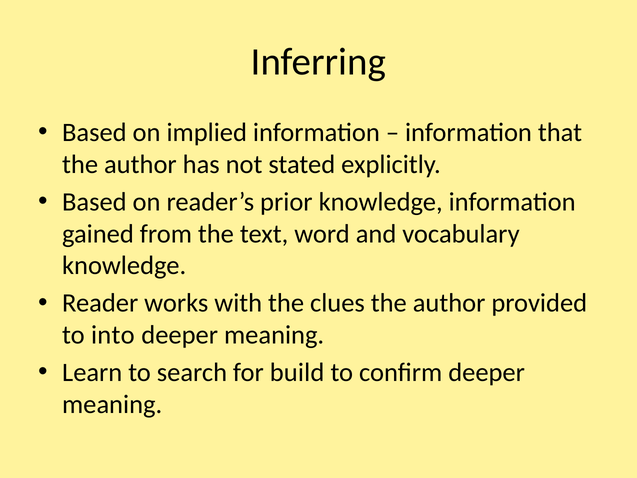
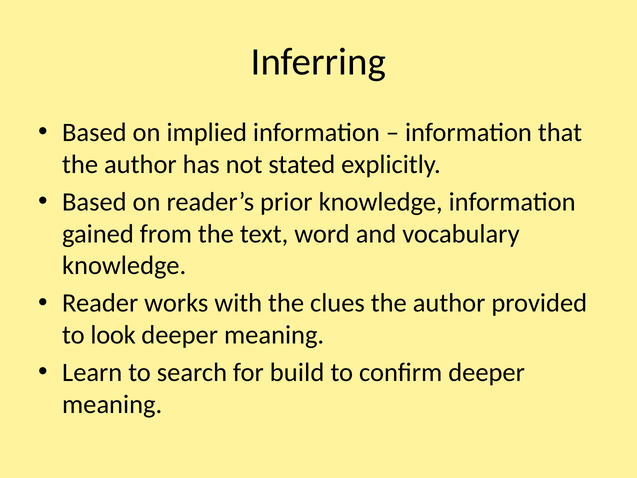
into: into -> look (113, 335)
